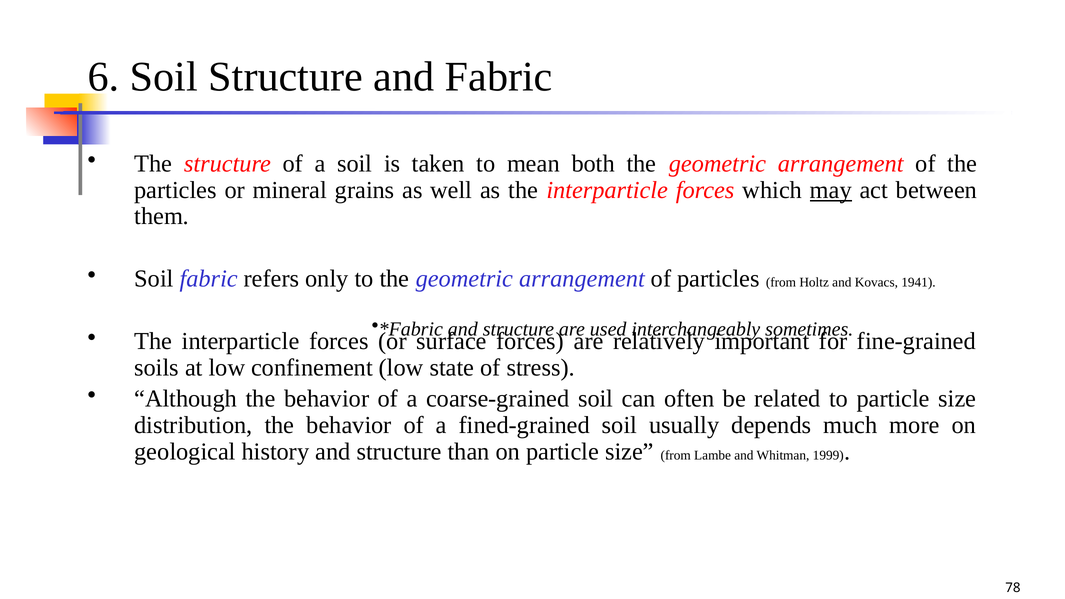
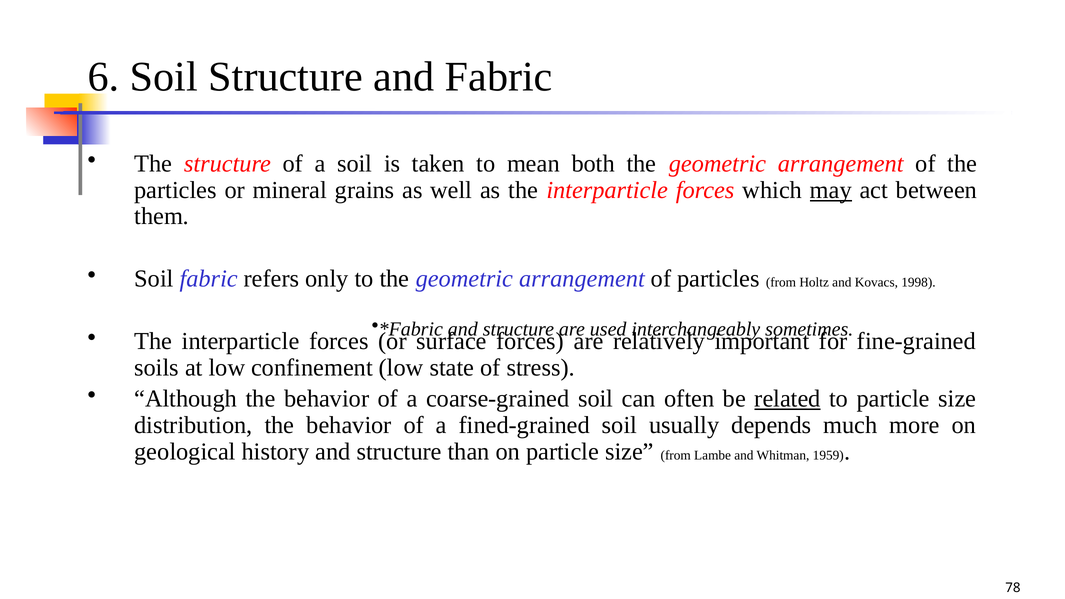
1941: 1941 -> 1998 (918, 283)
related underline: none -> present (788, 399)
1999: 1999 -> 1959 (828, 455)
